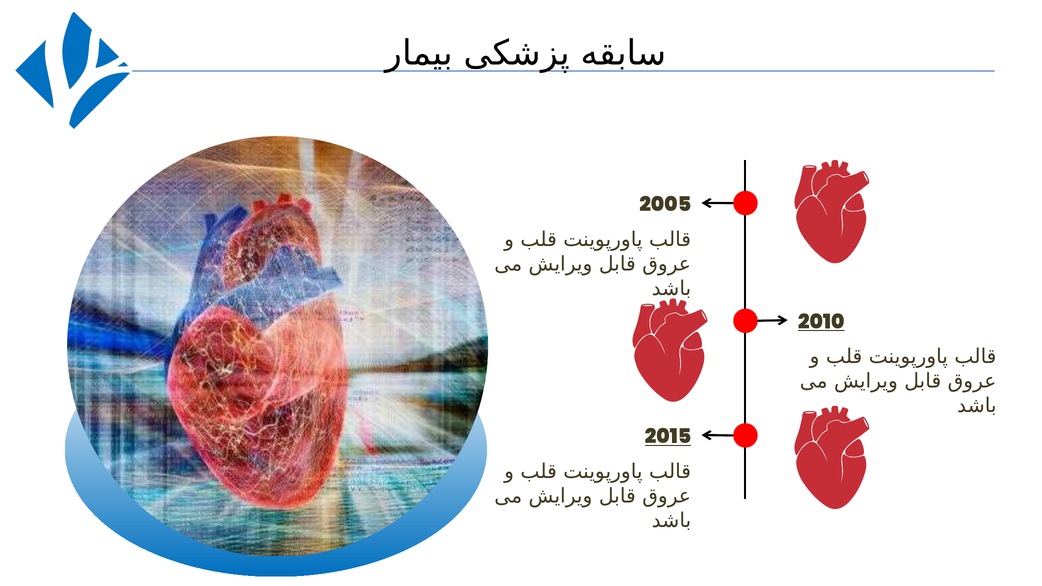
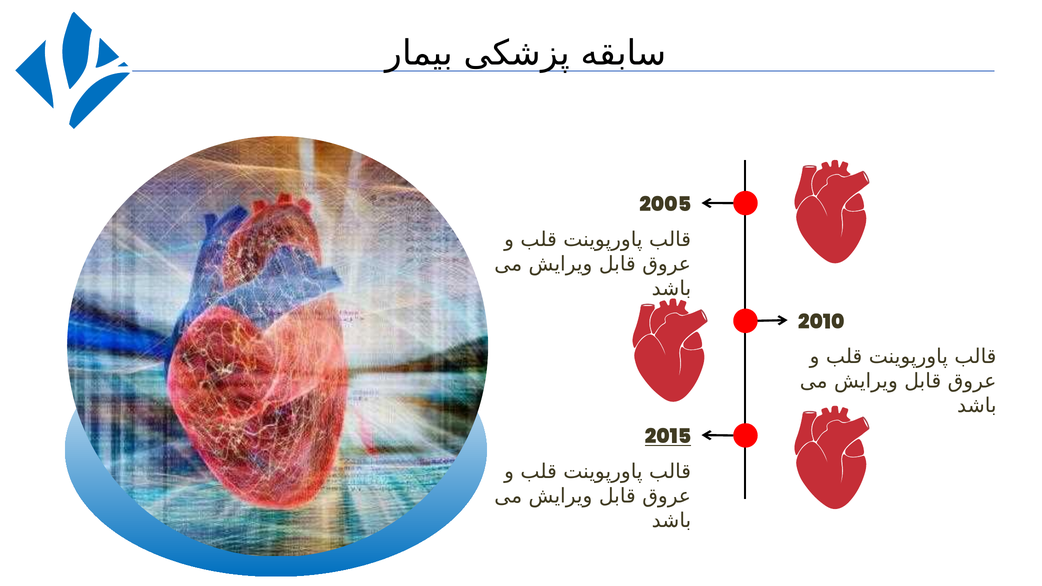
2010 underline: present -> none (821, 322)
